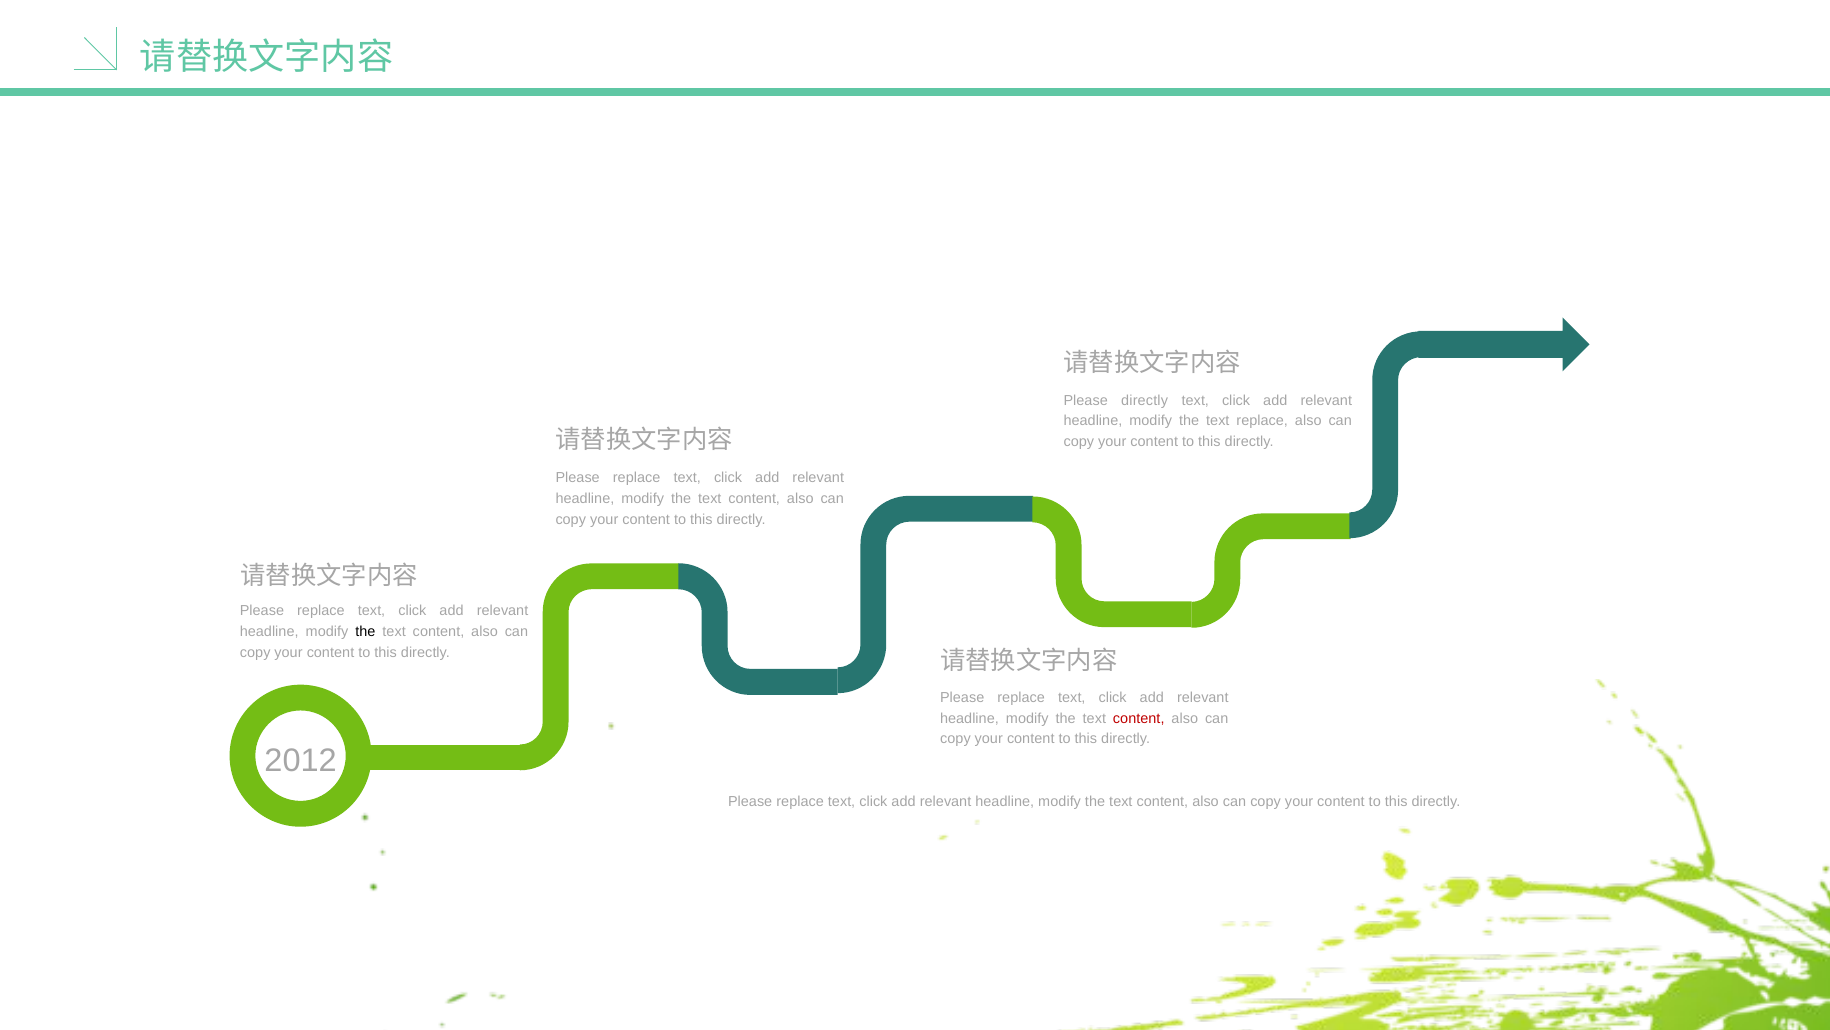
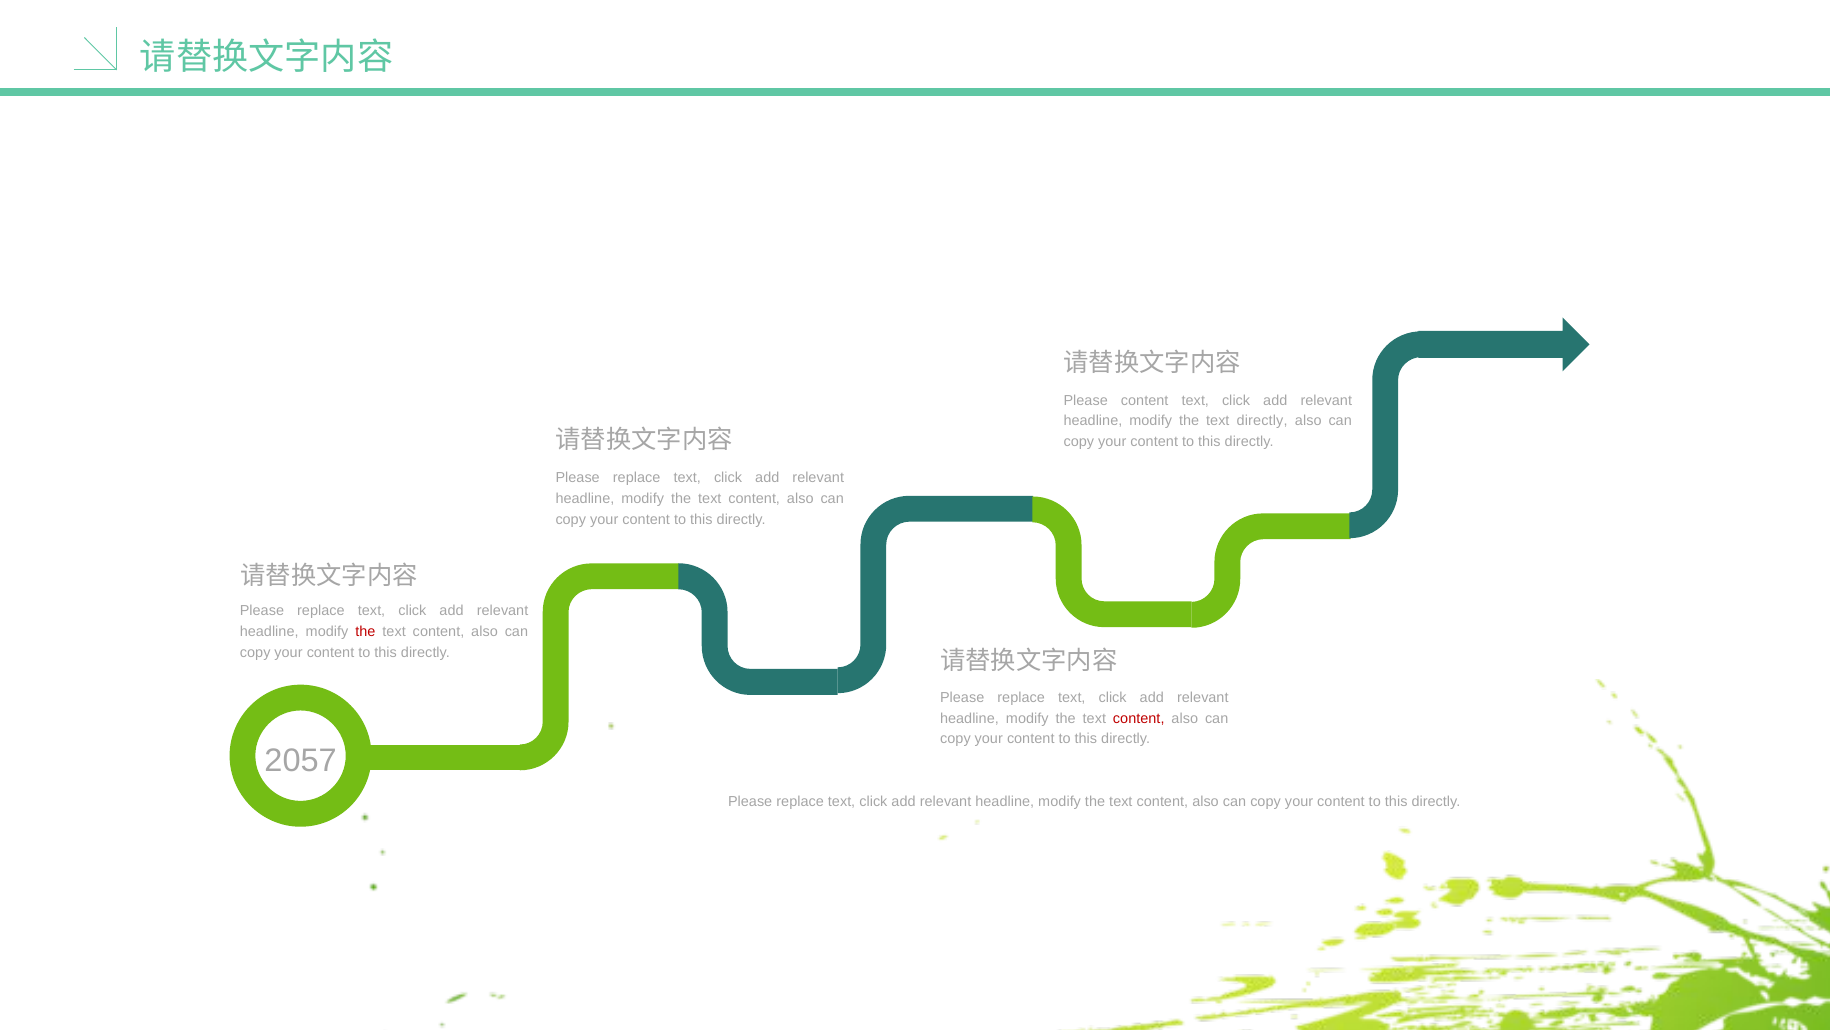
Please directly: directly -> content (1145, 400)
text replace: replace -> directly (1262, 421)
the colour: black -> red (365, 631)
2012: 2012 -> 2057 (301, 760)
